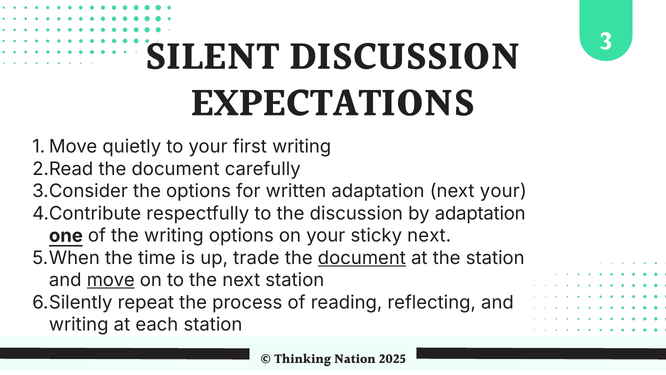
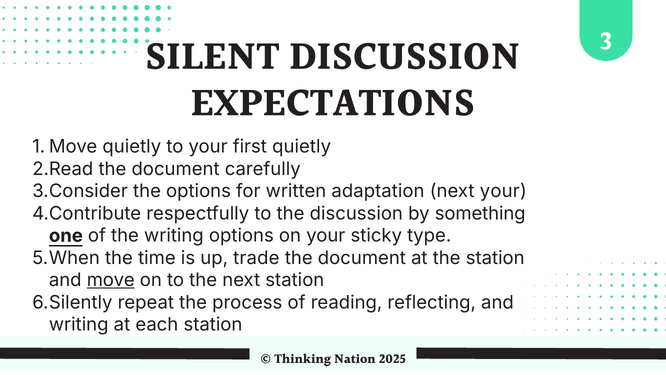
first writing: writing -> quietly (302, 147)
by adaptation: adaptation -> something (480, 213)
sticky next: next -> type (429, 235)
document underline: present -> none (362, 258)
